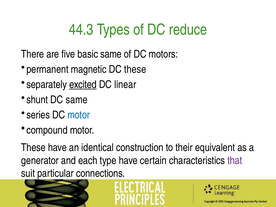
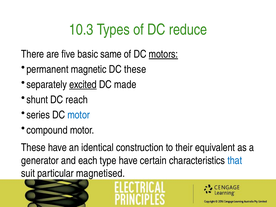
44.3: 44.3 -> 10.3 (81, 30)
motors underline: none -> present (163, 54)
linear: linear -> made (125, 85)
DC same: same -> reach (77, 100)
that colour: purple -> blue (235, 160)
connections: connections -> magnetised (101, 173)
